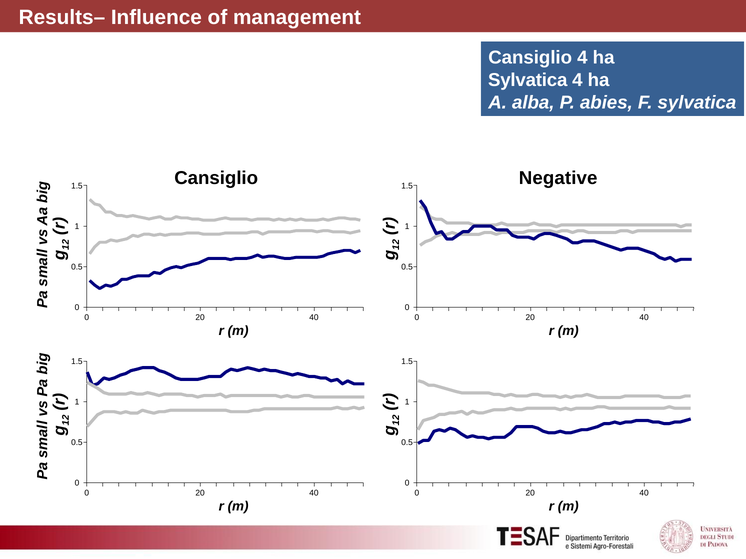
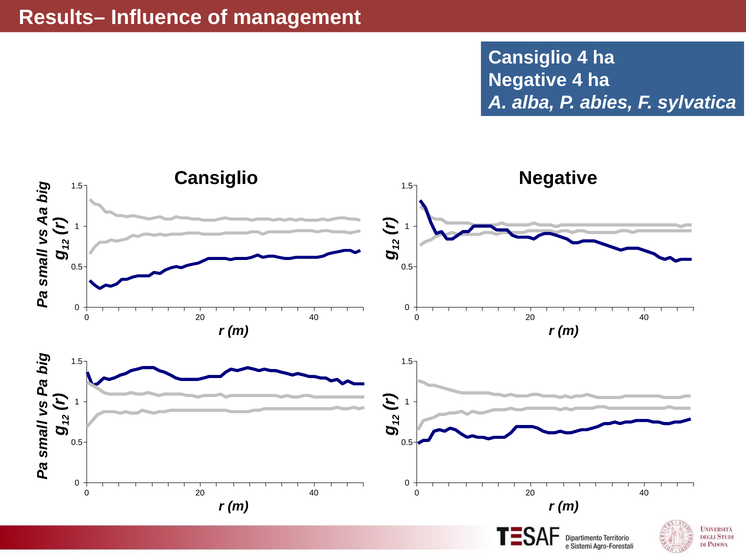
Sylvatica: Sylvatica -> Negative (528, 80)
